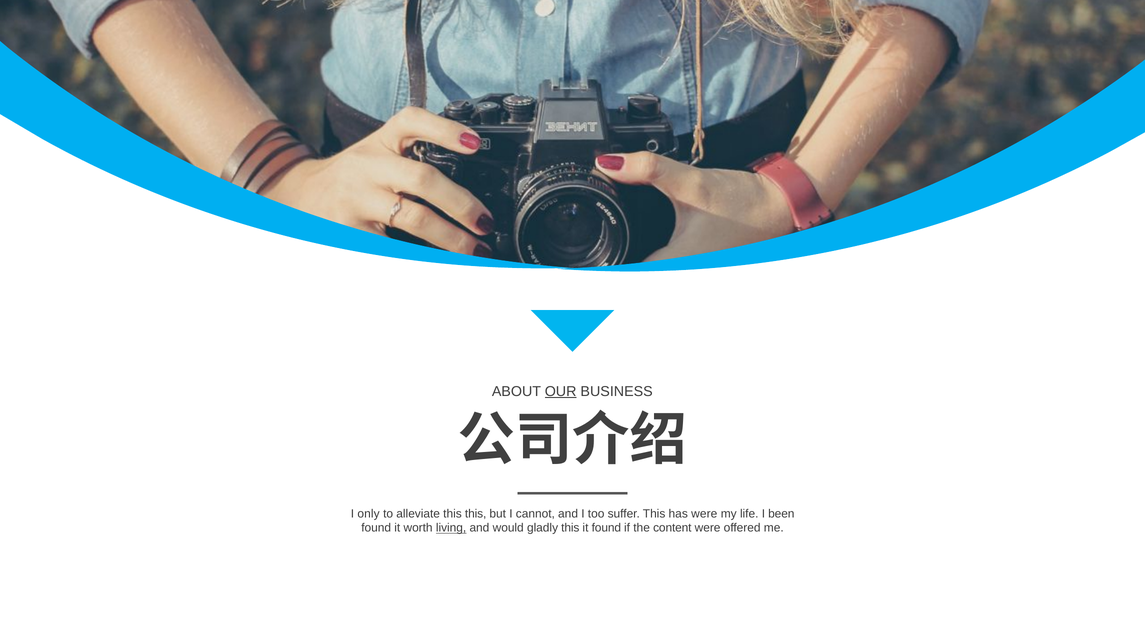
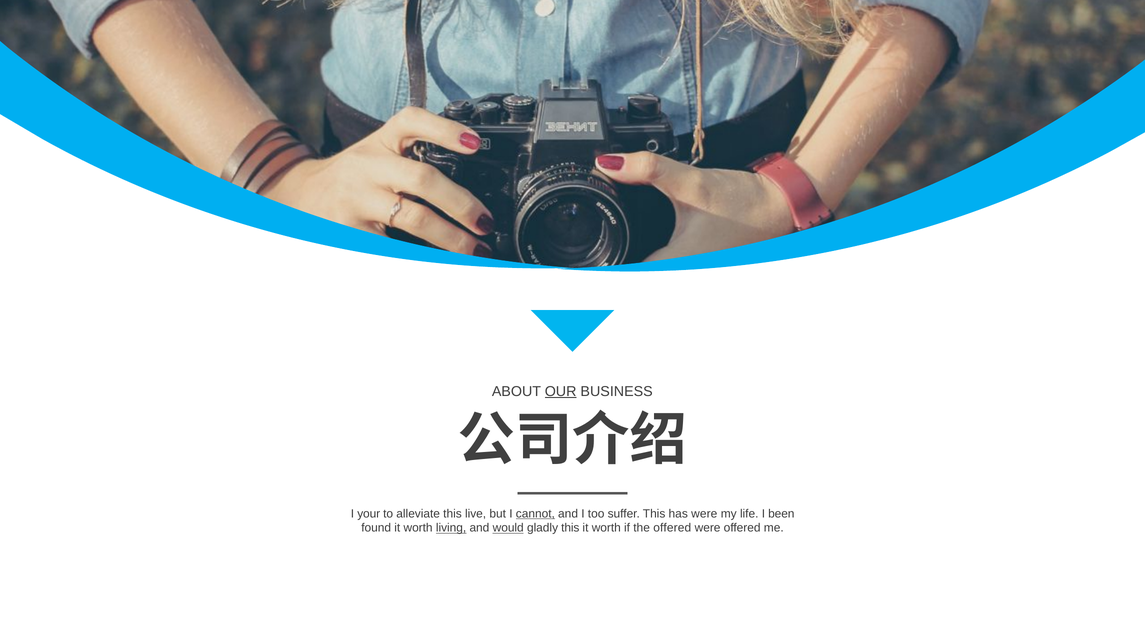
only: only -> your (369, 514)
this this: this -> live (476, 514)
cannot underline: none -> present (535, 514)
would underline: none -> present (508, 528)
found: found -> worth (606, 528)
the content: content -> offered (672, 528)
